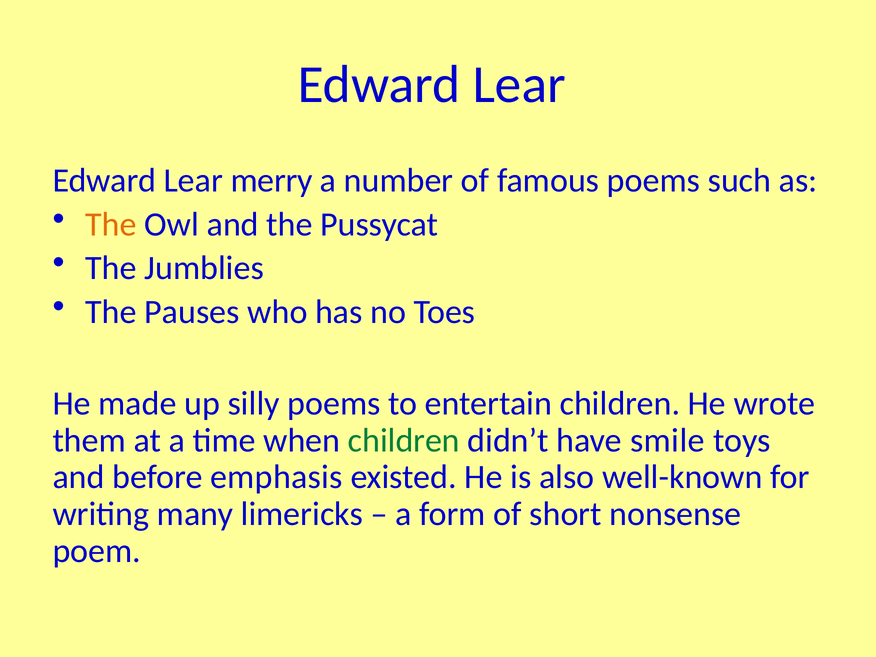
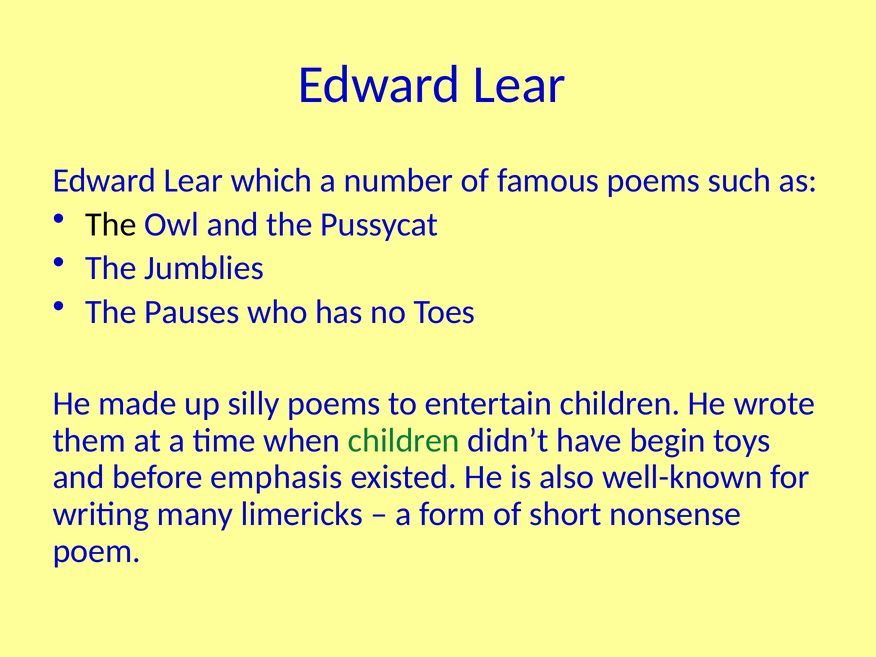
merry: merry -> which (271, 181)
The colour: orange -> black (111, 224)
smile: smile -> begin (668, 440)
